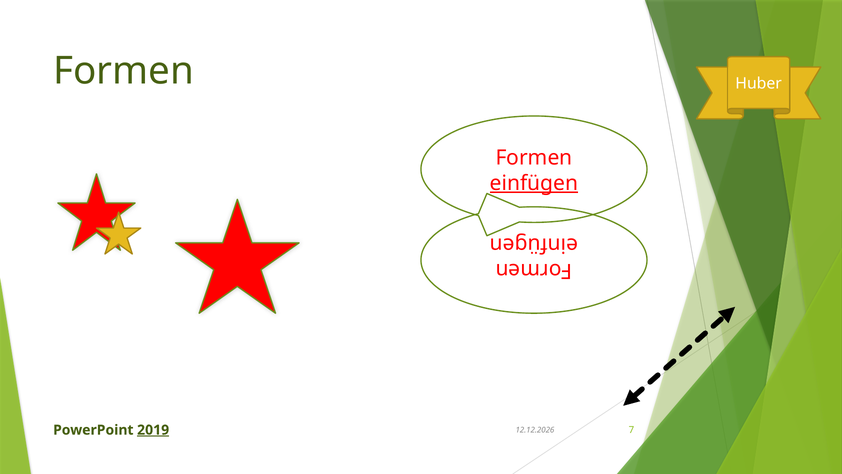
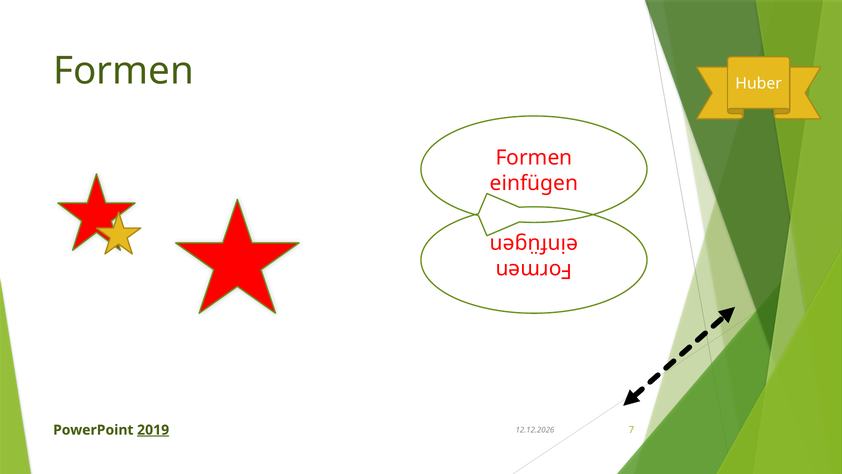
einfügen underline: present -> none (534, 183)
